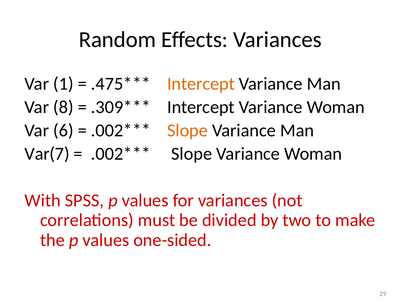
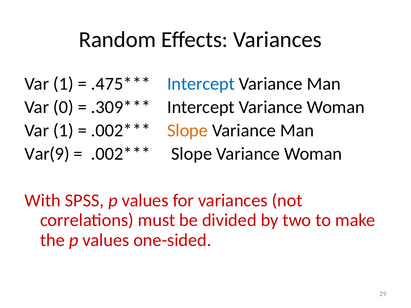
Intercept colour: orange -> blue (201, 84)
8: 8 -> 0 (63, 107)
6: 6 -> 1 (63, 131)
Var(7: Var(7 -> Var(9 (47, 154)
